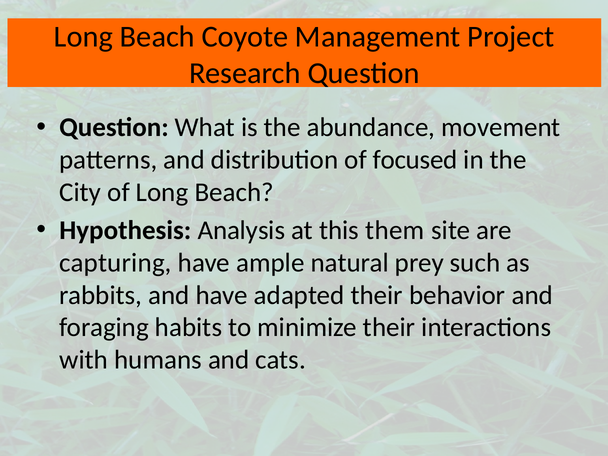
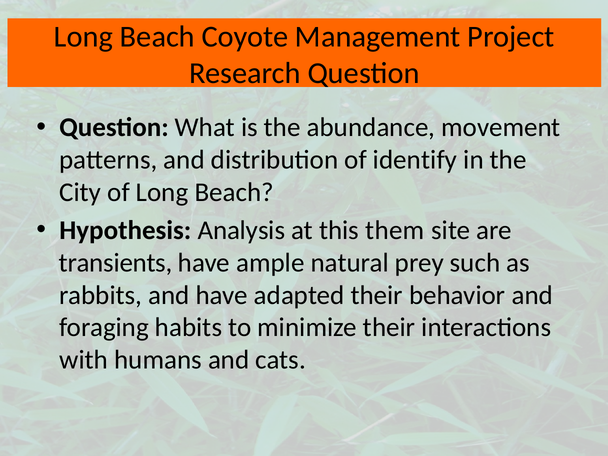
focused: focused -> identify (415, 160)
capturing: capturing -> transients (116, 263)
